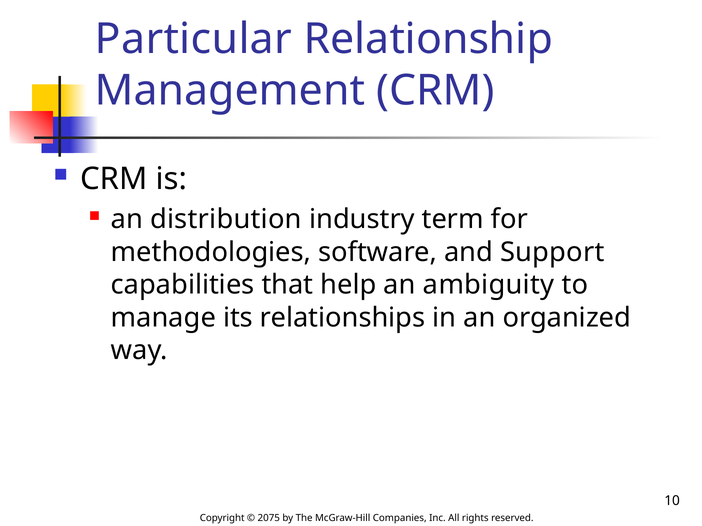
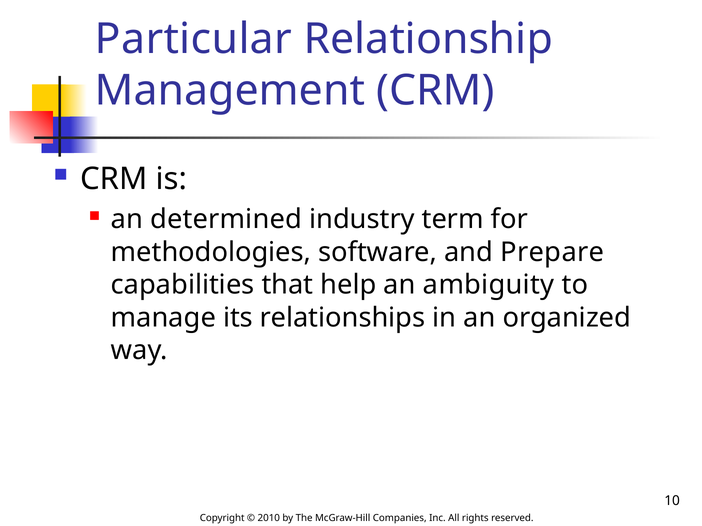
distribution: distribution -> determined (226, 220)
Support: Support -> Prepare (552, 252)
2075: 2075 -> 2010 (269, 519)
